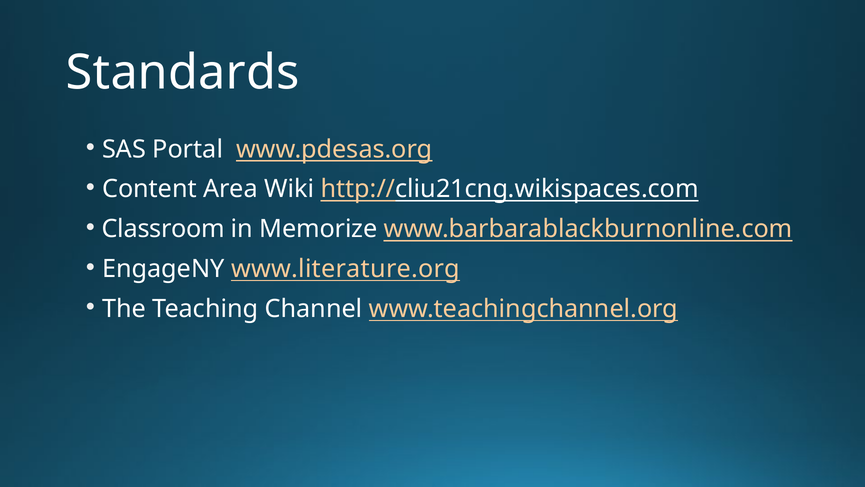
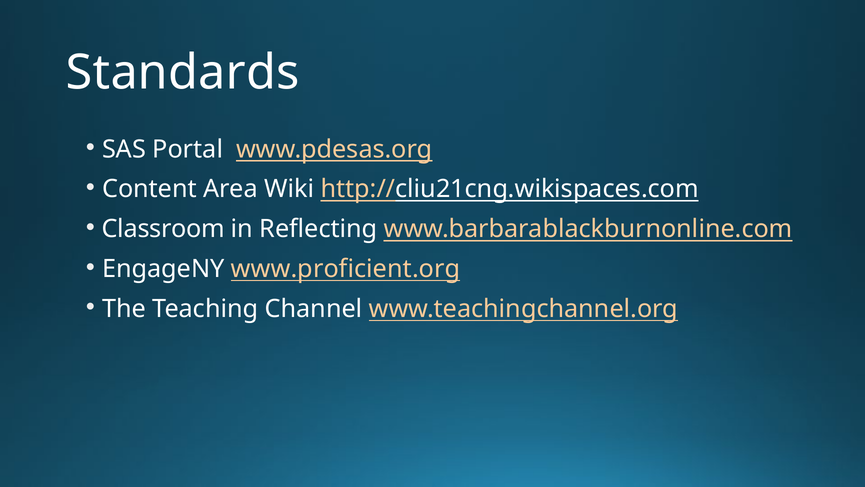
Memorize: Memorize -> Reflecting (318, 229)
www.literature.org: www.literature.org -> www.proficient.org (346, 269)
